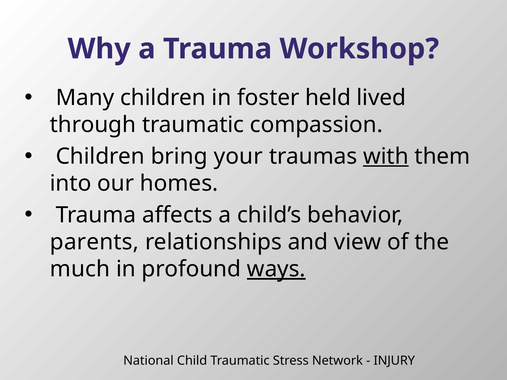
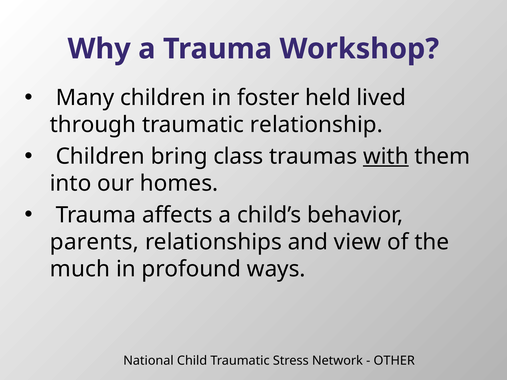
compassion: compassion -> relationship (316, 125)
your: your -> class (238, 157)
ways underline: present -> none (276, 269)
INJURY: INJURY -> OTHER (394, 361)
